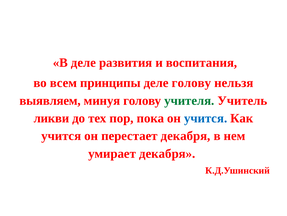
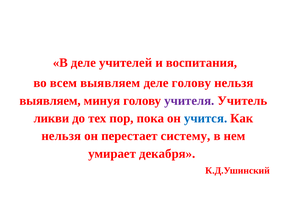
развития: развития -> учителей (126, 63)
всем принципы: принципы -> выявляем (110, 83)
учителя colour: green -> purple (189, 100)
учится: учится -> нельзя (61, 135)
перестает декабря: декабря -> систему (186, 135)
